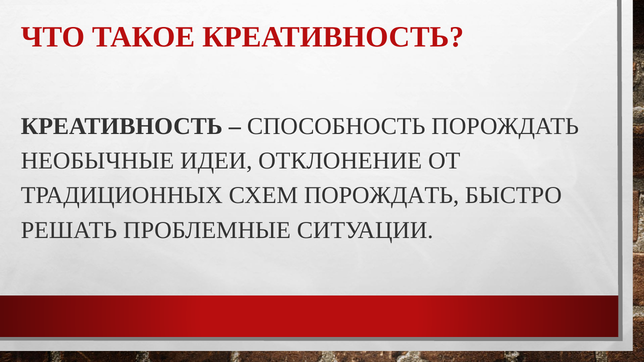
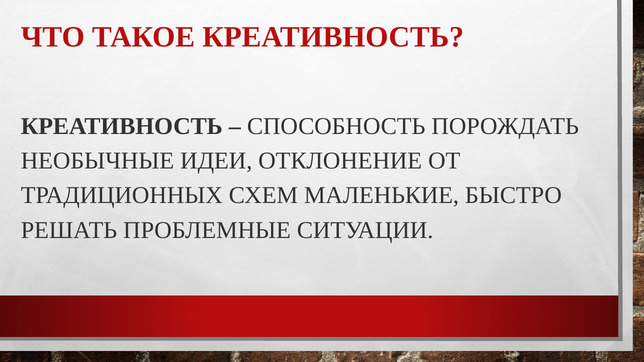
СХЕМ ПОРОЖДАТЬ: ПОРОЖДАТЬ -> МАЛЕНЬКИЕ (382, 196)
